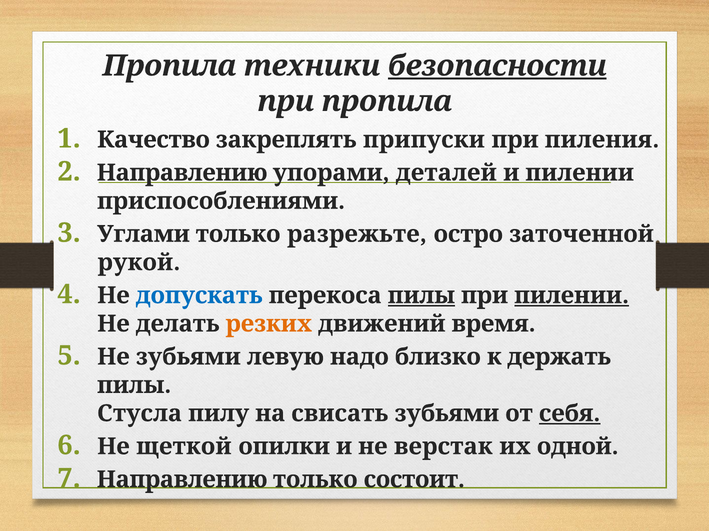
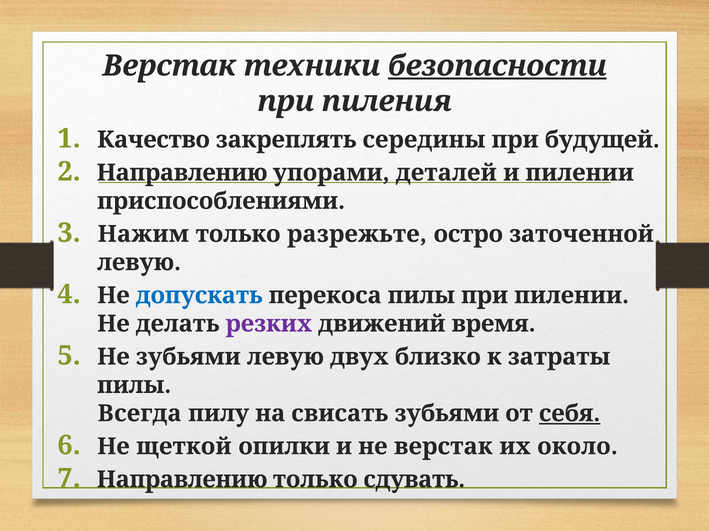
Пропила: Пропила -> Верстак (169, 66)
при пропила: пропила -> пиления (387, 101)
припуски: припуски -> середины (424, 140)
пиления: пиления -> будущей (602, 140)
Углами: Углами -> Нажим (143, 234)
рукой: рукой -> левую (139, 263)
пилы underline: present -> none (421, 296)
пилении underline: present -> none (572, 296)
резких colour: orange -> purple (269, 324)
надо: надо -> двух (359, 357)
держать: держать -> затраты (559, 357)
Стусла: Стусла -> Всегда (140, 414)
одной: одной -> около (578, 447)
состоит: состоит -> сдувать (414, 480)
